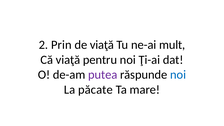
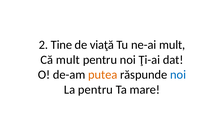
Prin: Prin -> Tine (61, 45)
Că viaţă: viaţă -> mult (68, 60)
putea colour: purple -> orange (103, 75)
La păcate: păcate -> pentru (95, 90)
